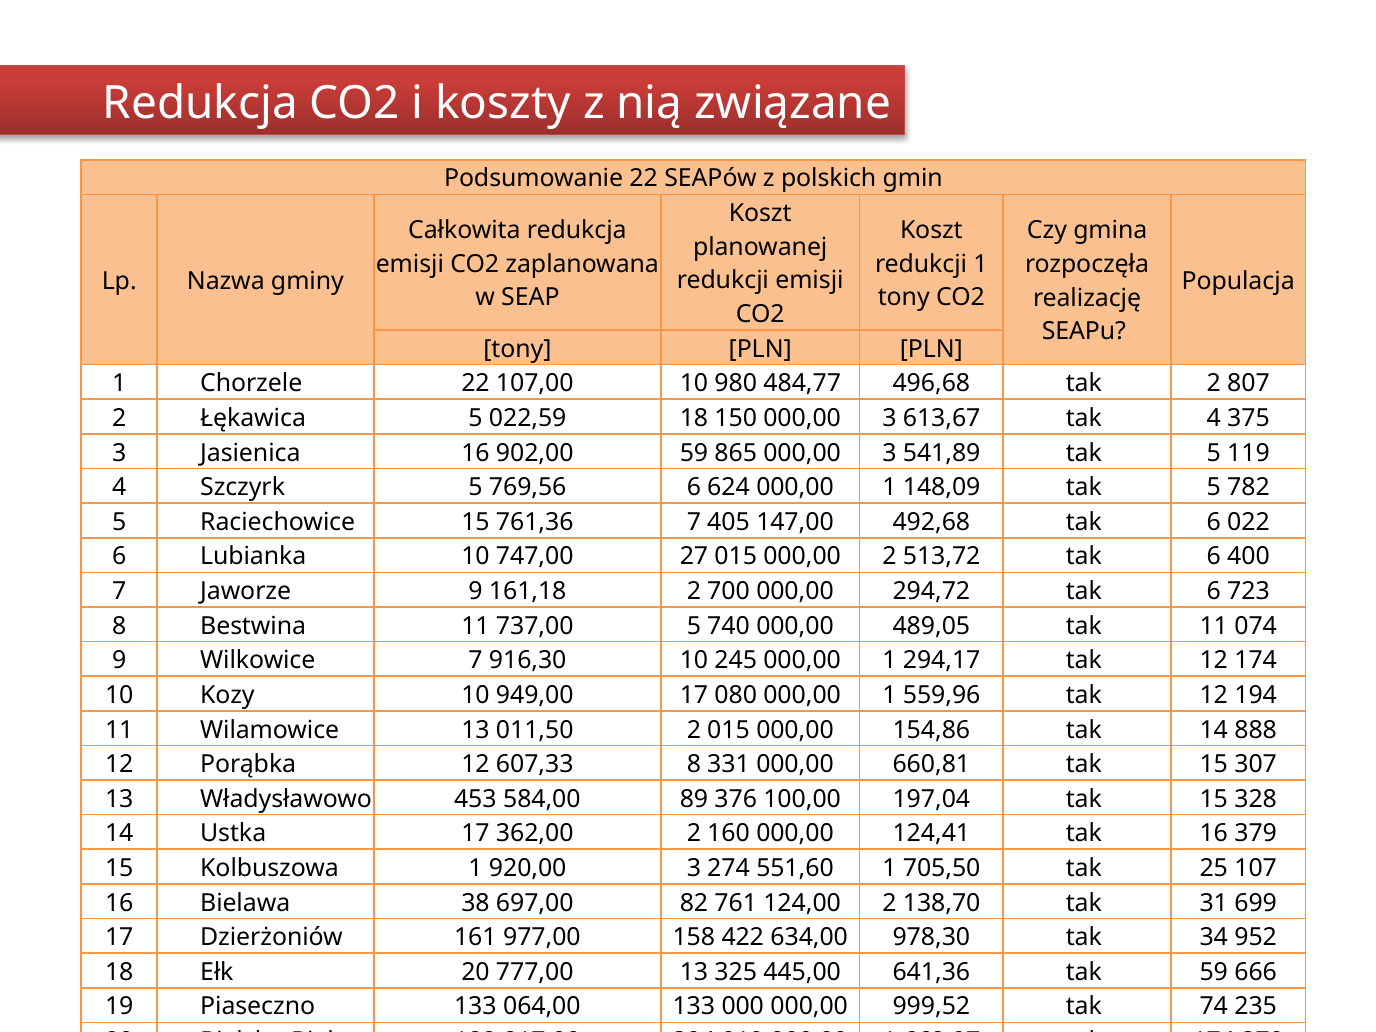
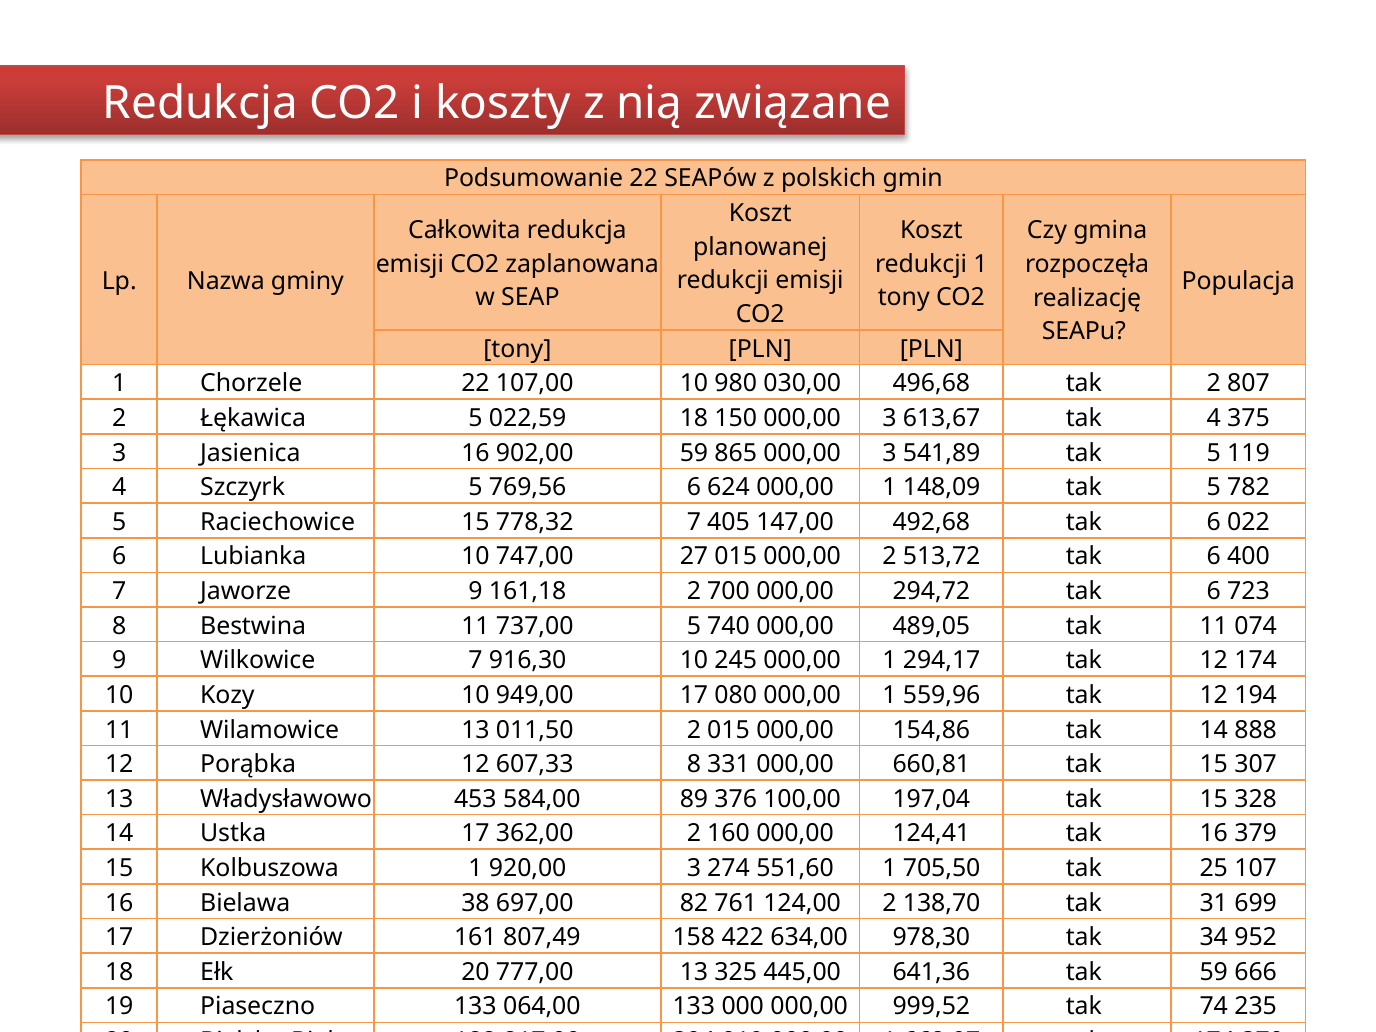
484,77: 484,77 -> 030,00 (802, 384)
761,36: 761,36 -> 778,32 (535, 522)
977,00: 977,00 -> 807,49 (542, 938)
